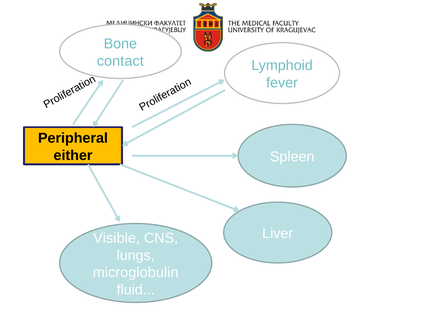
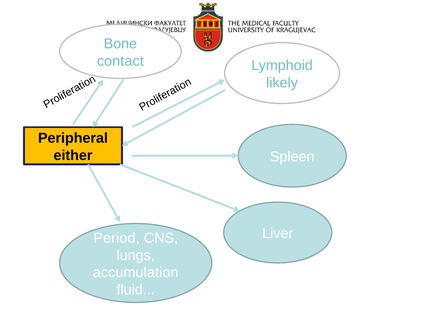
fever: fever -> likely (282, 83)
Visible: Visible -> Period (117, 238)
microglobulin: microglobulin -> accumulation (136, 272)
